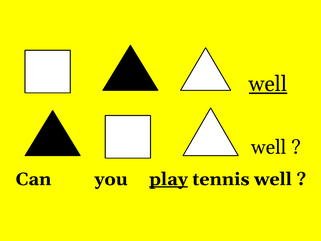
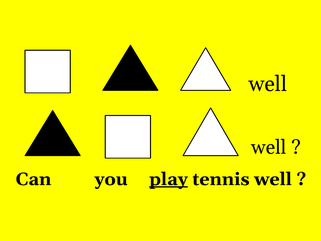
well underline: present -> none (268, 84)
